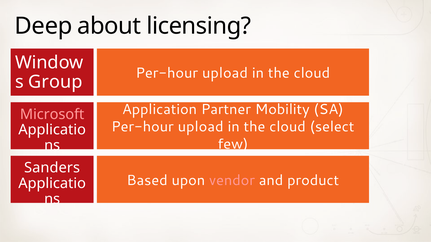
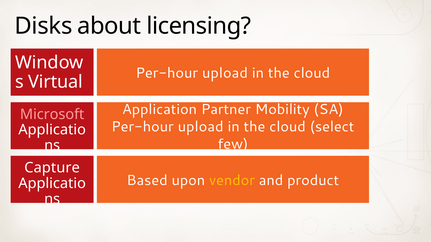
Deep: Deep -> Disks (43, 26)
Group: Group -> Virtual (56, 82)
Sanders: Sanders -> Capture (52, 168)
vendor colour: pink -> yellow (232, 181)
